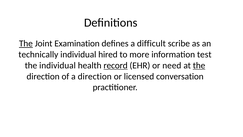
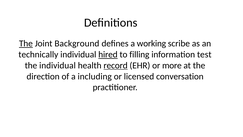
Examination: Examination -> Background (77, 43)
difficult: difficult -> working (151, 43)
hired underline: none -> present (108, 54)
more: more -> filling (139, 54)
need: need -> more (172, 65)
the underline: present -> none (199, 65)
a direction: direction -> including (95, 76)
